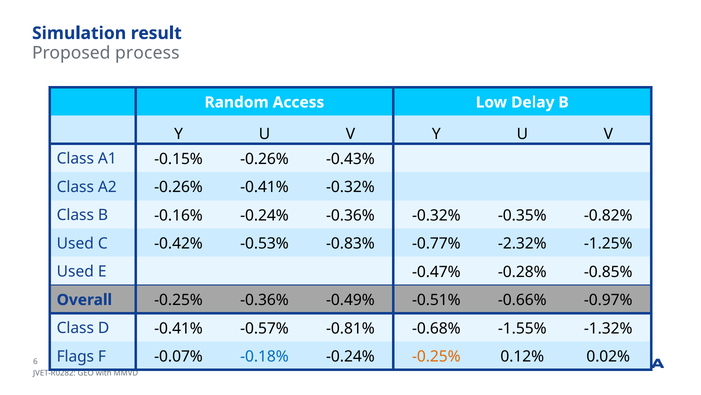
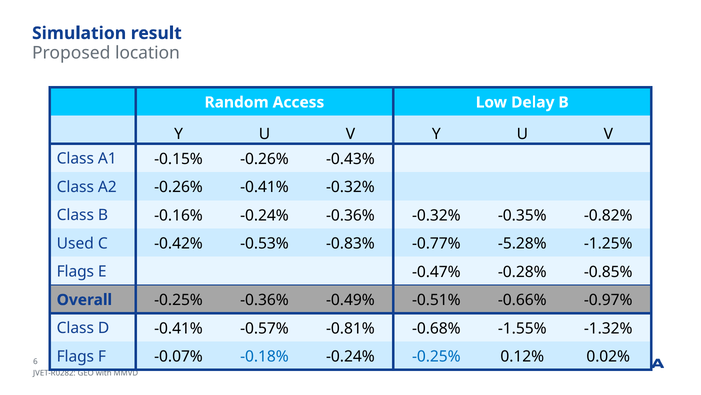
process: process -> location (147, 53)
-2.32%: -2.32% -> -5.28% (522, 243)
Used: Used -> Flags (75, 271)
-0.25% colour: orange -> blue (436, 356)
